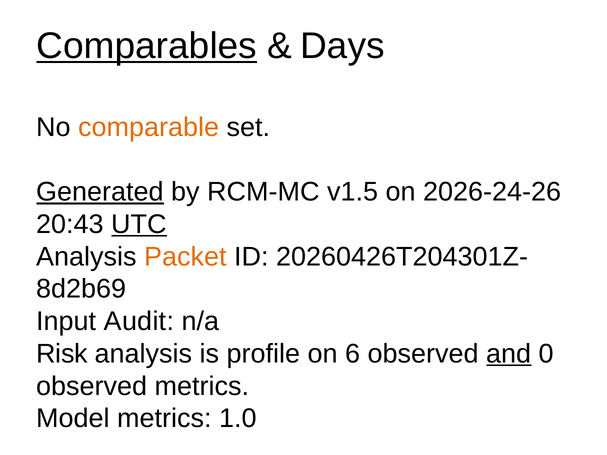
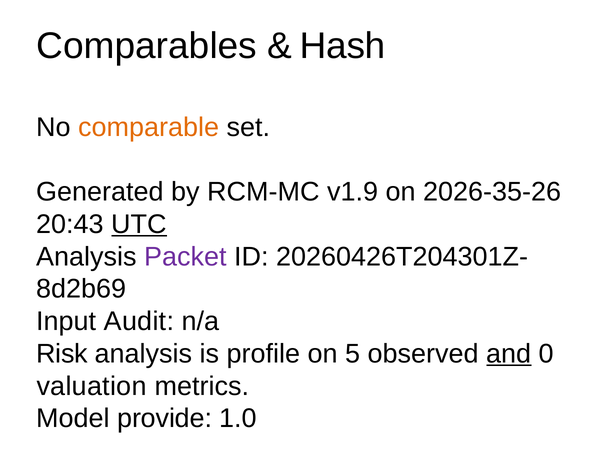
Comparables underline: present -> none (147, 46)
Days: Days -> Hash (343, 46)
Generated underline: present -> none (100, 192)
v1.5: v1.5 -> v1.9 (353, 192)
2026-24-26: 2026-24-26 -> 2026-35-26 (492, 192)
Packet colour: orange -> purple (185, 257)
6: 6 -> 5 (353, 354)
observed: observed -> valuation (92, 386)
Model metrics: metrics -> provide (165, 419)
